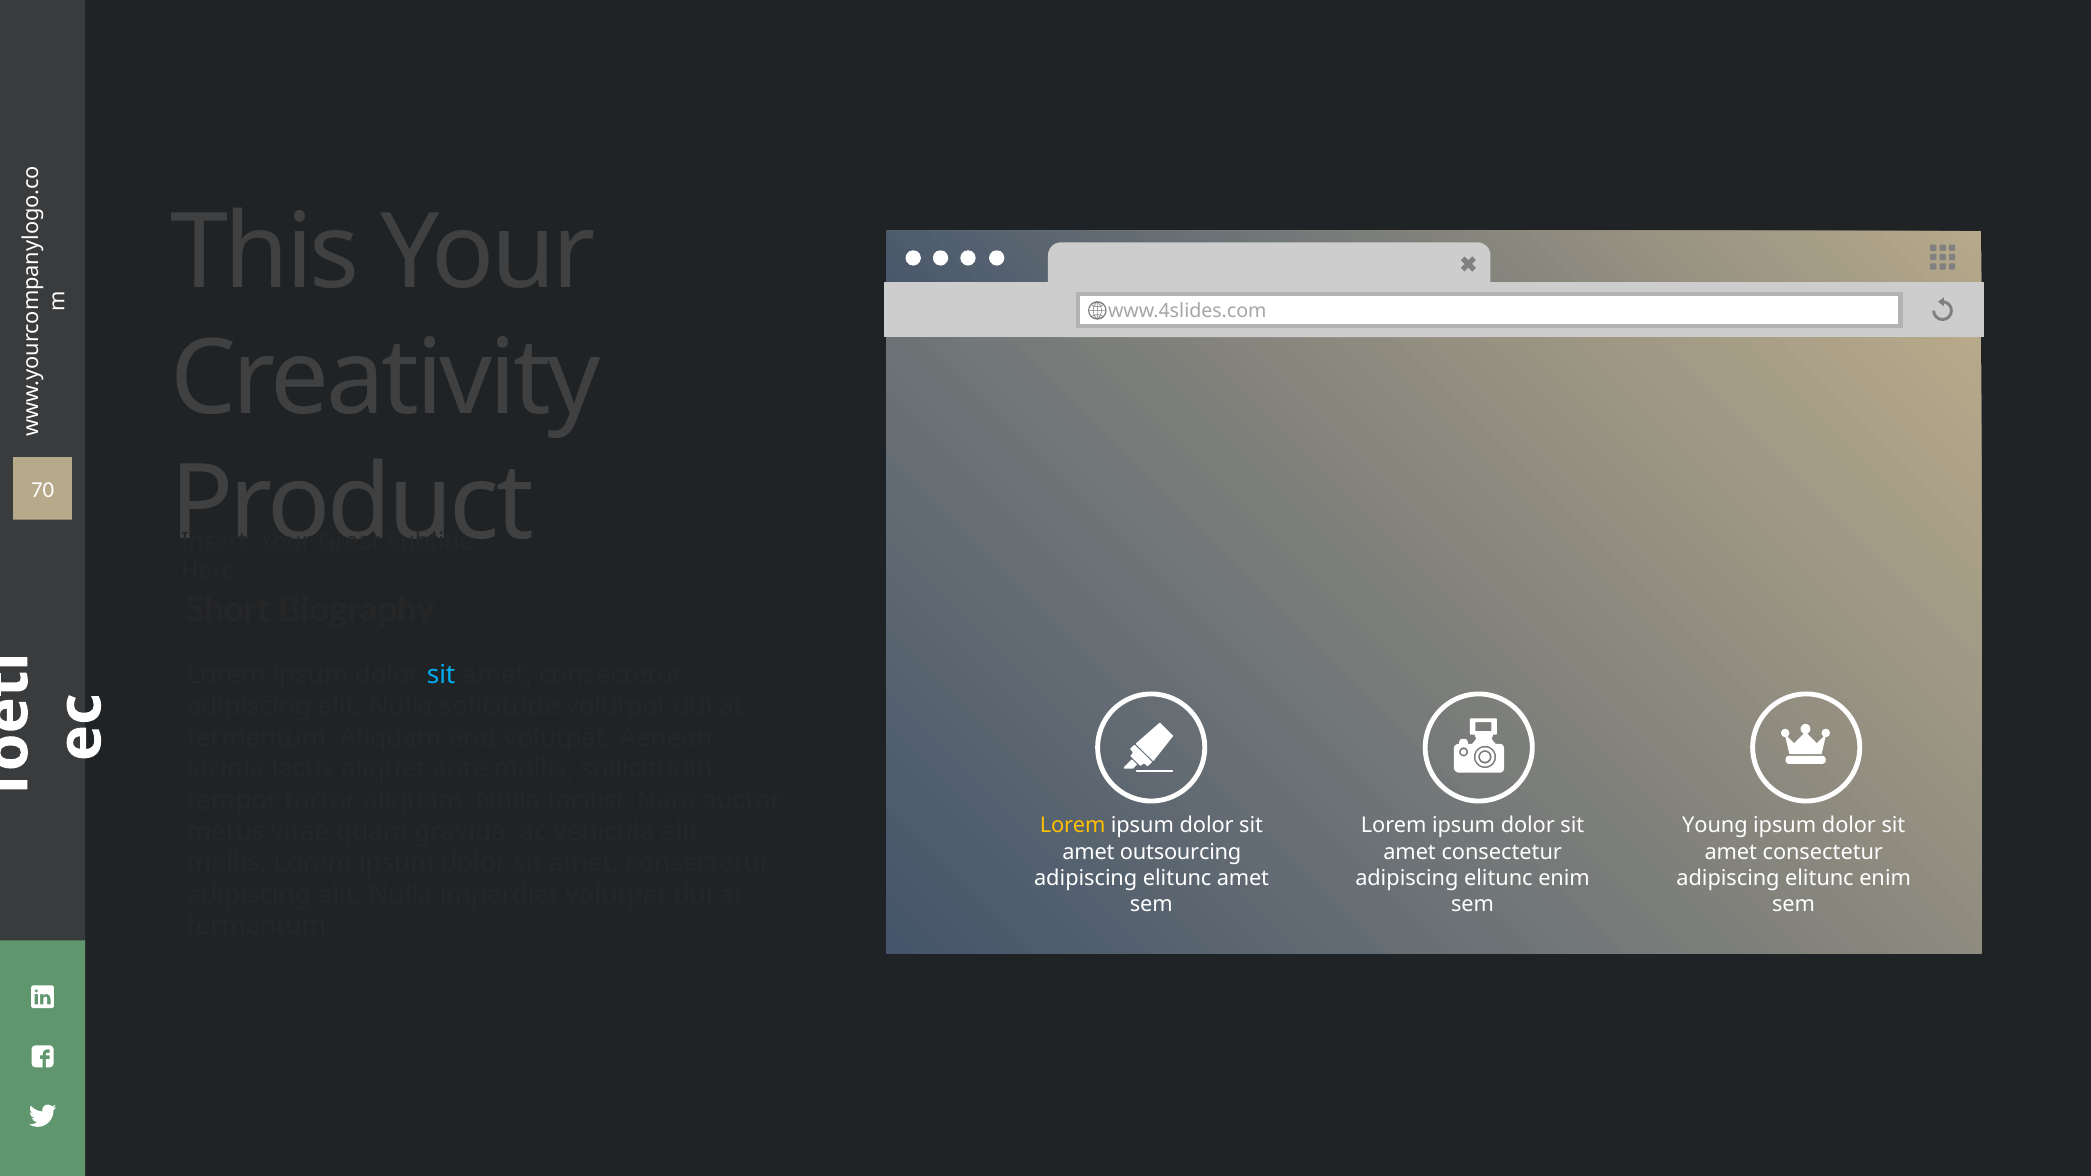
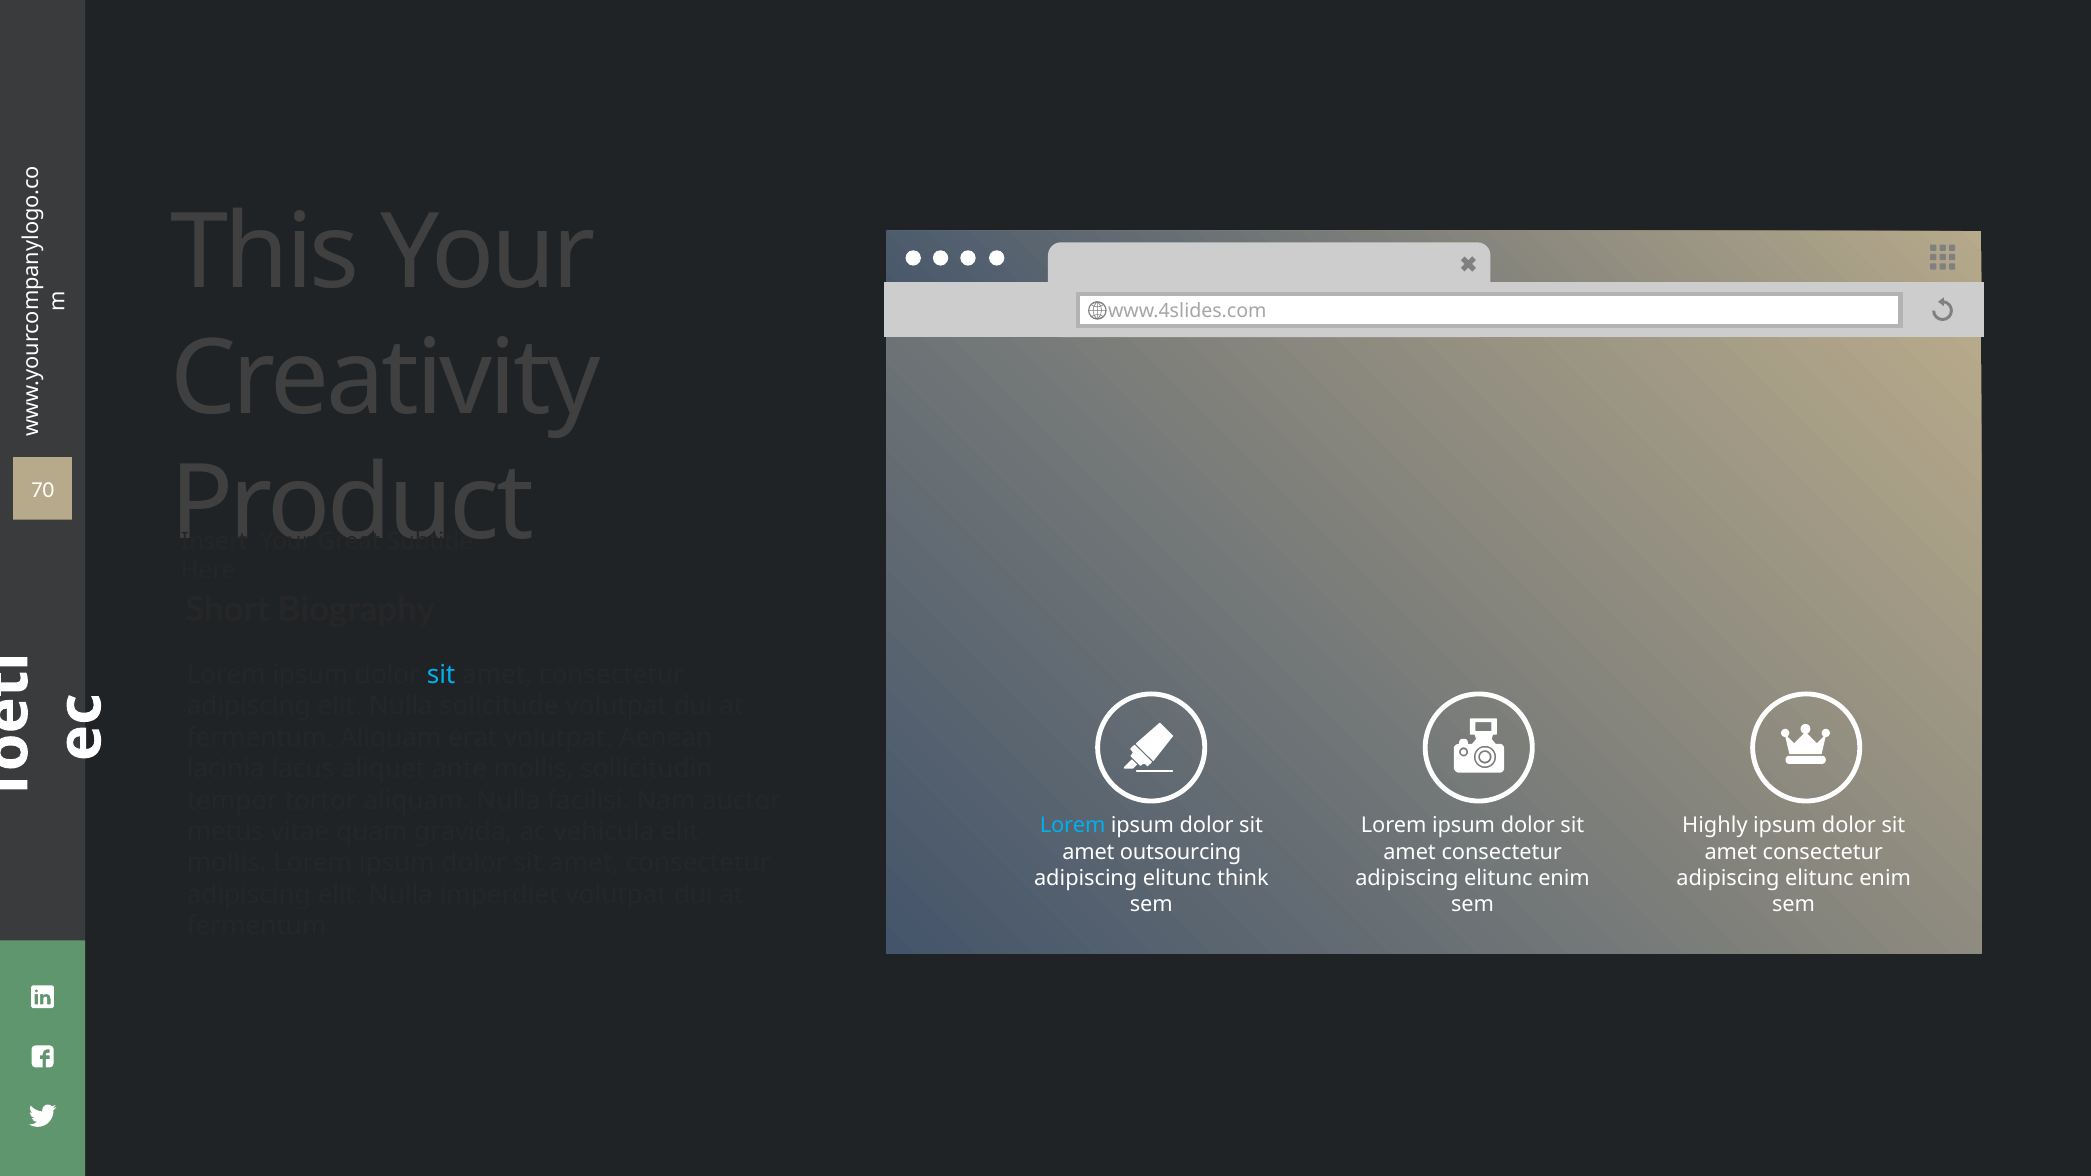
Lorem colour: yellow -> light blue (1073, 826)
Young: Young -> Highly (1715, 826)
elitunc amet: amet -> think (1243, 878)
